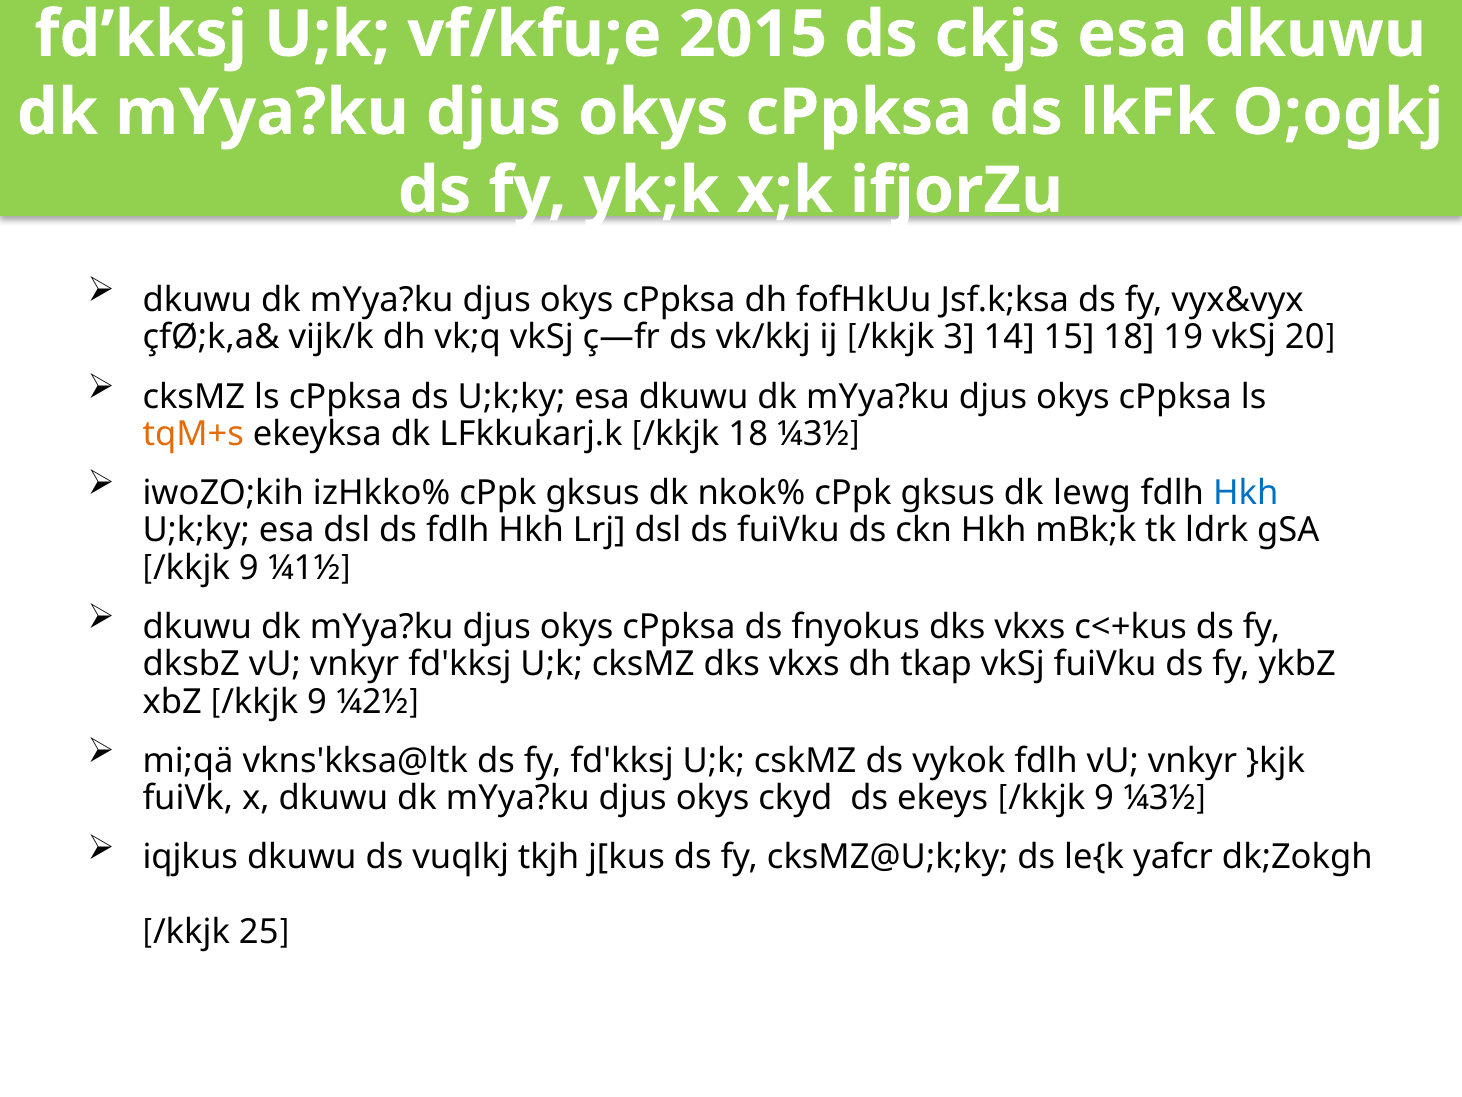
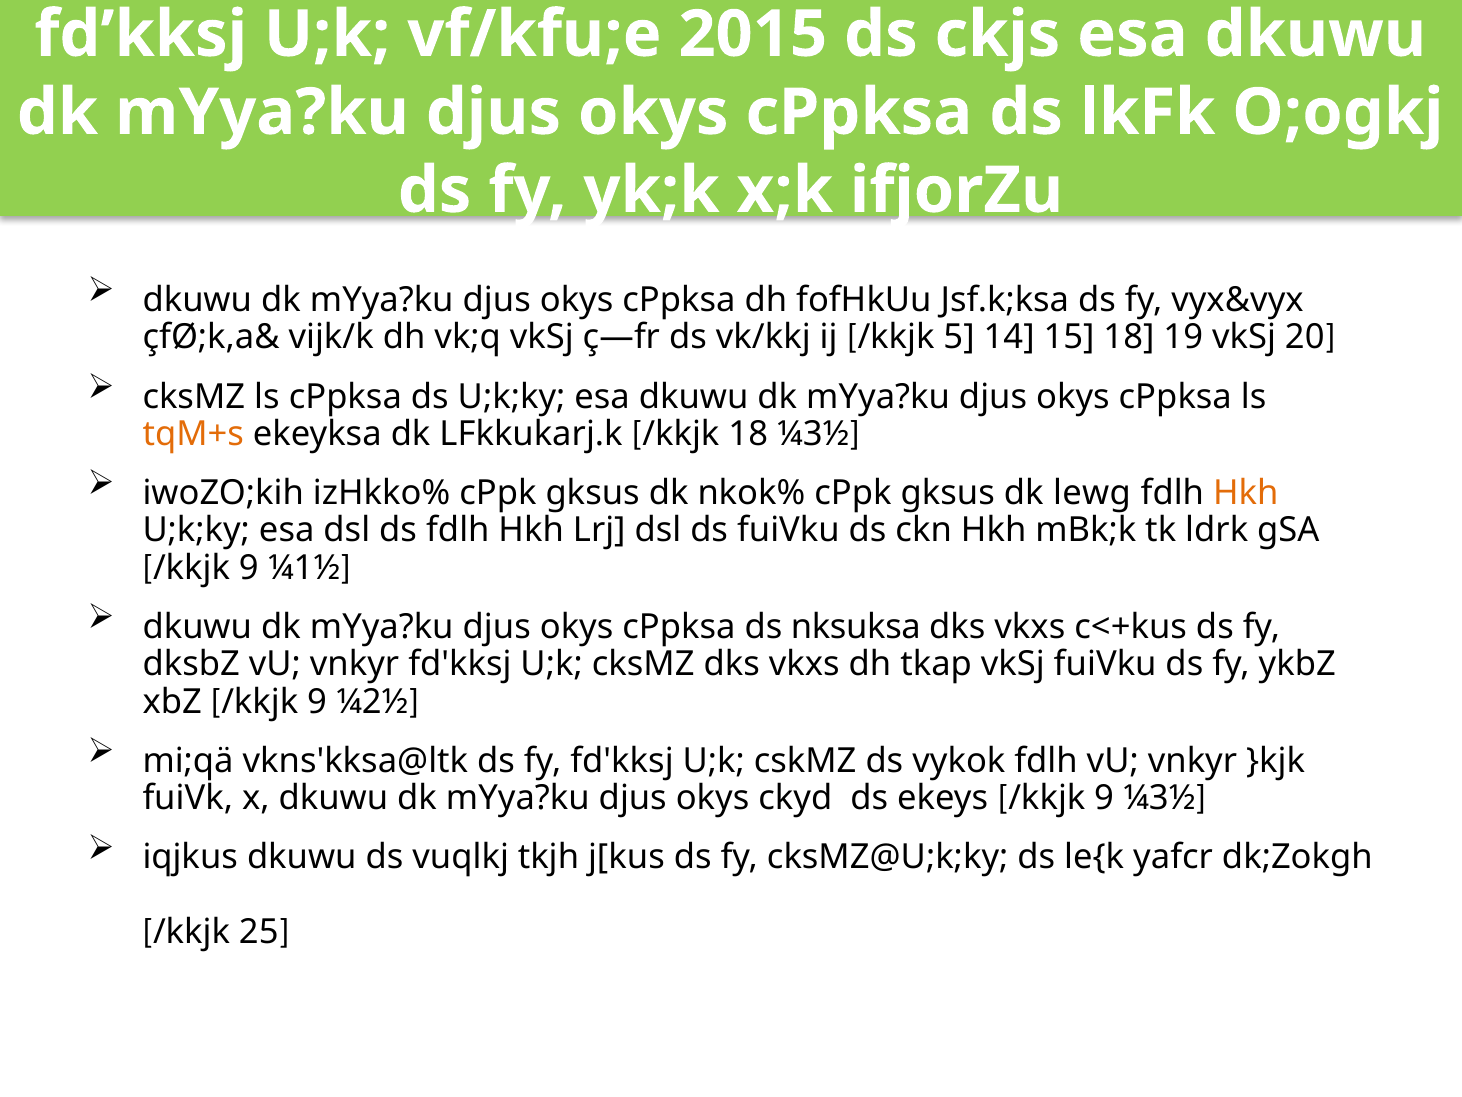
3: 3 -> 5 (959, 337)
Hkh colour: blue -> orange (1246, 493)
fnyokus: fnyokus -> nksuksa (856, 627)
